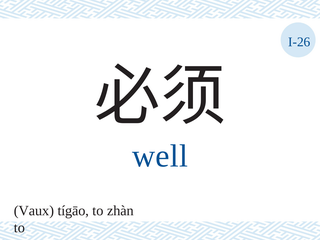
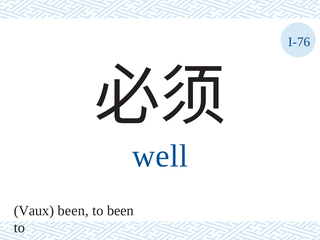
I-26: I-26 -> I-76 (299, 42)
Vaux tígāo: tígāo -> been (73, 211)
to zhàn: zhàn -> been (120, 211)
